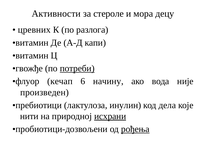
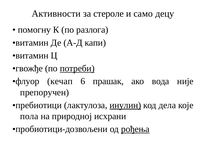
мора: мора -> само (143, 14)
цревних: цревних -> помогну (34, 30)
начину: начину -> прашак (108, 81)
произведен: произведен -> препоручен (45, 92)
инулин underline: none -> present (125, 105)
нити: нити -> пола (29, 116)
исхрани underline: present -> none (110, 116)
